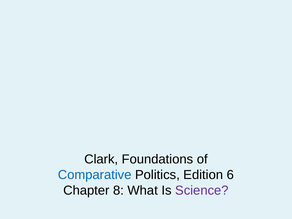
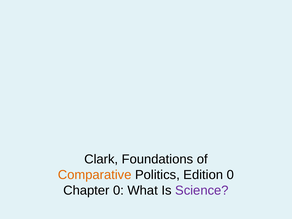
Comparative colour: blue -> orange (95, 175)
Edition 6: 6 -> 0 (230, 175)
Chapter 8: 8 -> 0 (119, 190)
